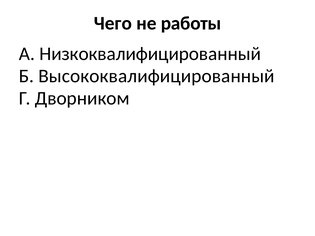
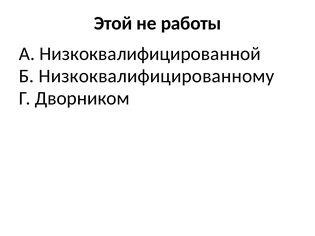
Чего: Чего -> Этой (113, 23)
Низкоквалифицированный: Низкоквалифицированный -> Низкоквалифицированной (150, 54)
Высококвалифицированный: Высококвалифицированный -> Низкоквалифицированному (156, 76)
